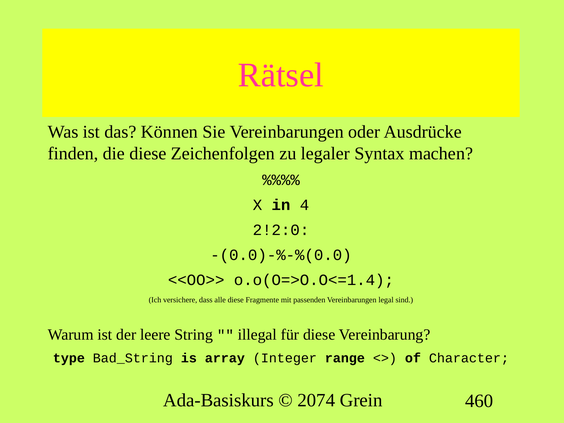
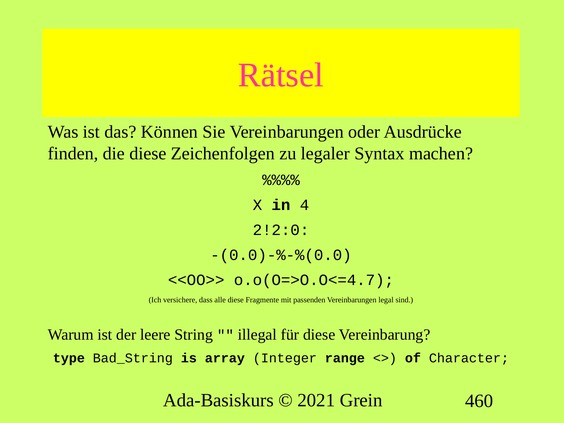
o.o(O=>O.O<=1.4: o.o(O=>O.O<=1.4 -> o.o(O=>O.O<=4.7 (314, 280)
2074: 2074 -> 2021 (316, 400)
